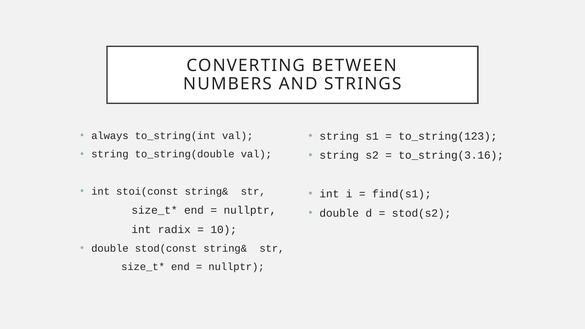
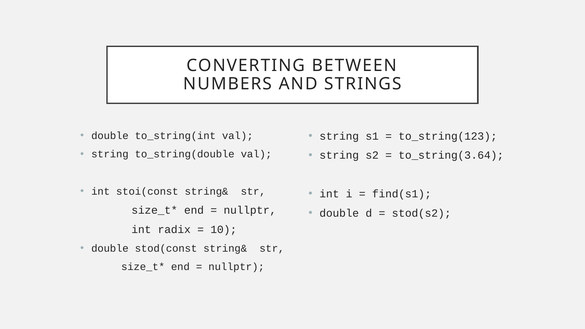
always: always -> double (110, 136)
to_string(3.16: to_string(3.16 -> to_string(3.64 (451, 155)
